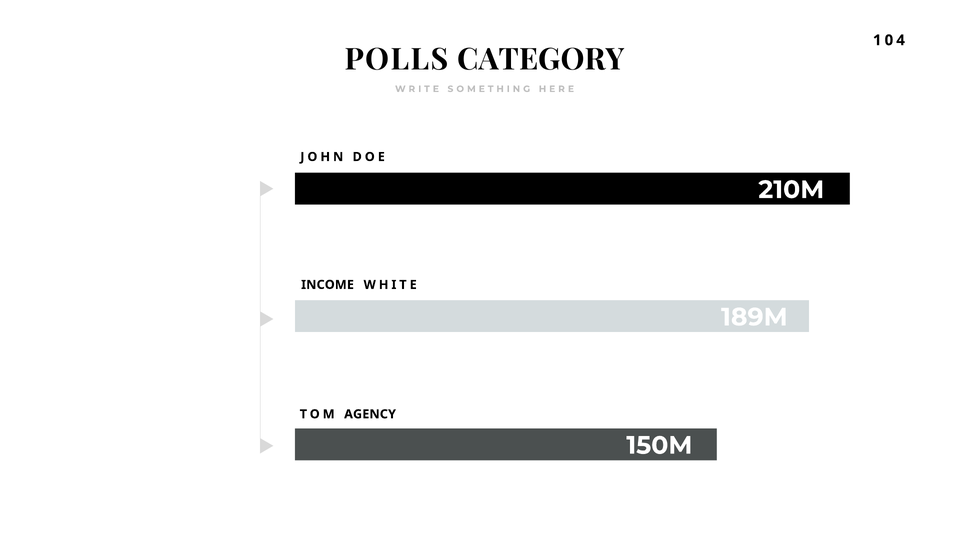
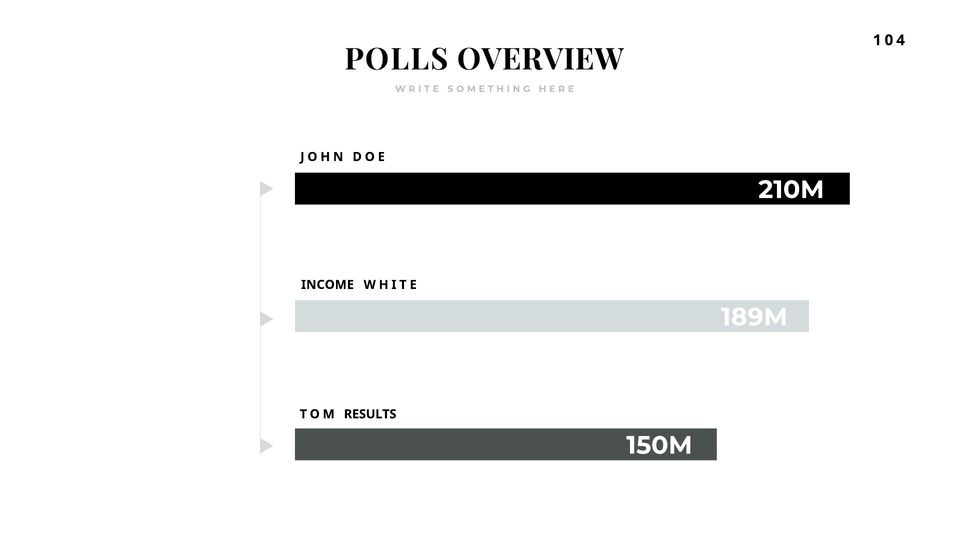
CATEGORY: CATEGORY -> OVERVIEW (541, 60)
AGENCY: AGENCY -> RESULTS (370, 415)
